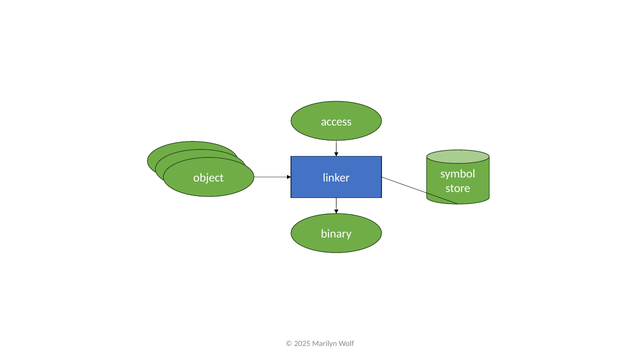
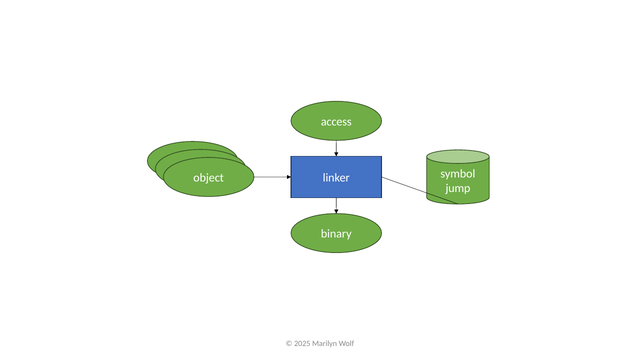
store: store -> jump (458, 188)
